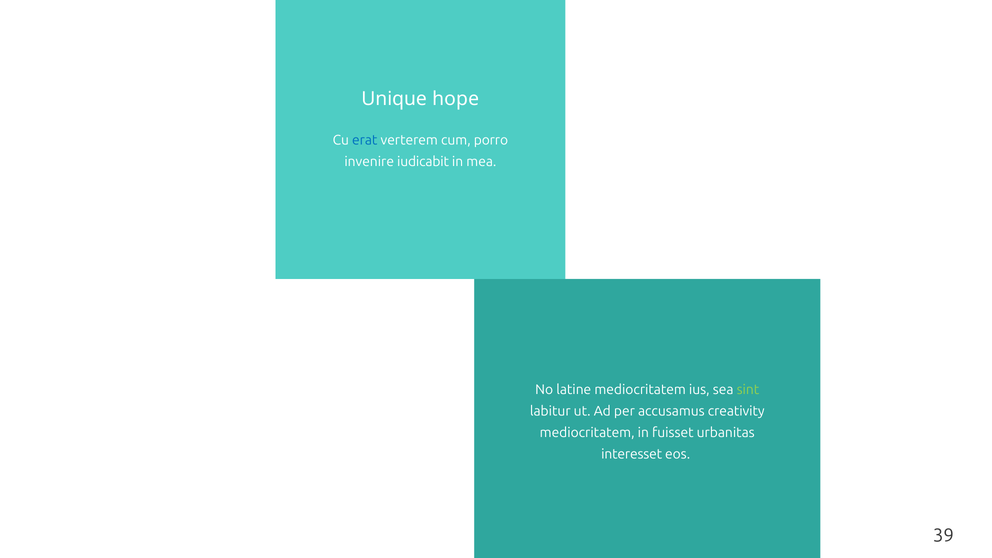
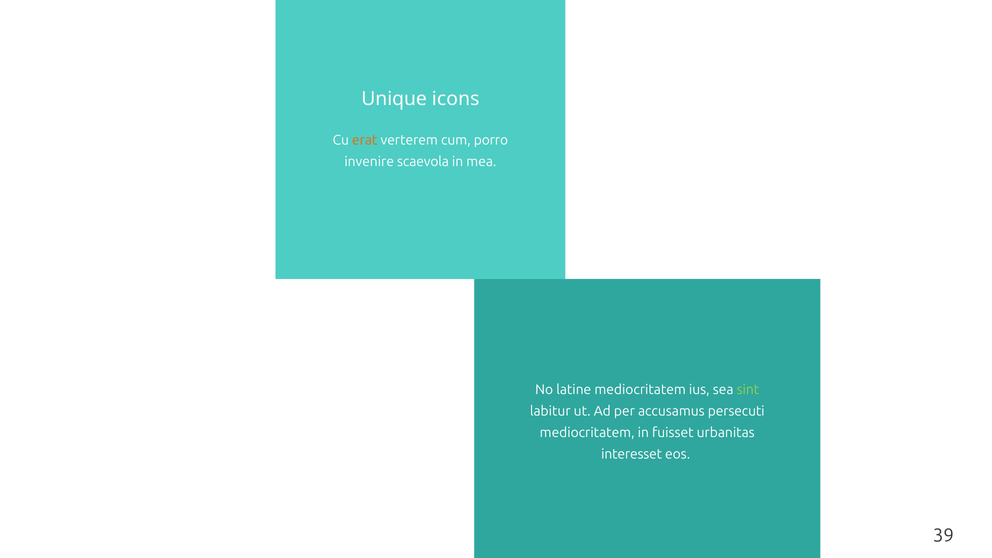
hope: hope -> icons (456, 99)
erat colour: blue -> orange (365, 140)
iudicabit: iudicabit -> scaevola (423, 162)
creativity: creativity -> persecuti (736, 411)
